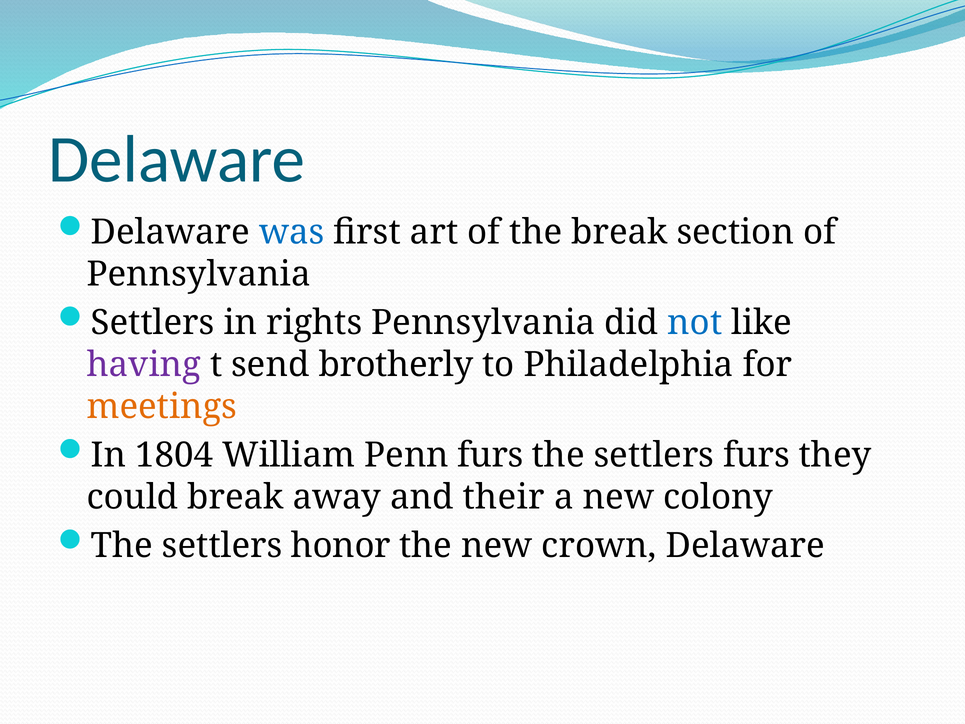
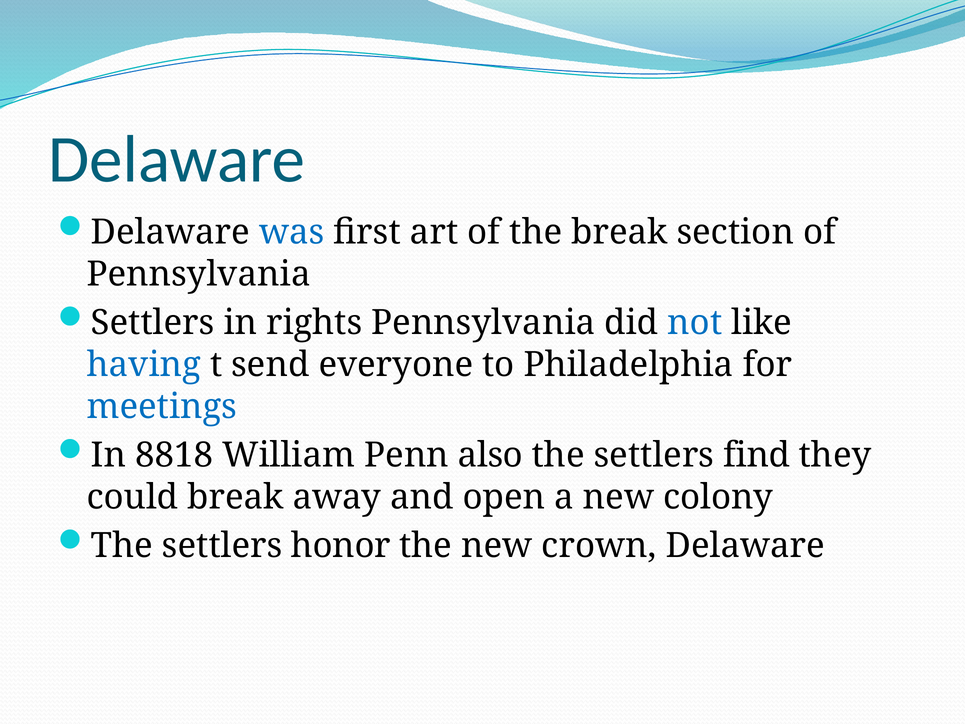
having colour: purple -> blue (144, 365)
brotherly: brotherly -> everyone (396, 365)
meetings colour: orange -> blue (162, 406)
1804: 1804 -> 8818 (174, 455)
Penn furs: furs -> also (490, 455)
settlers furs: furs -> find (757, 455)
their: their -> open (504, 497)
